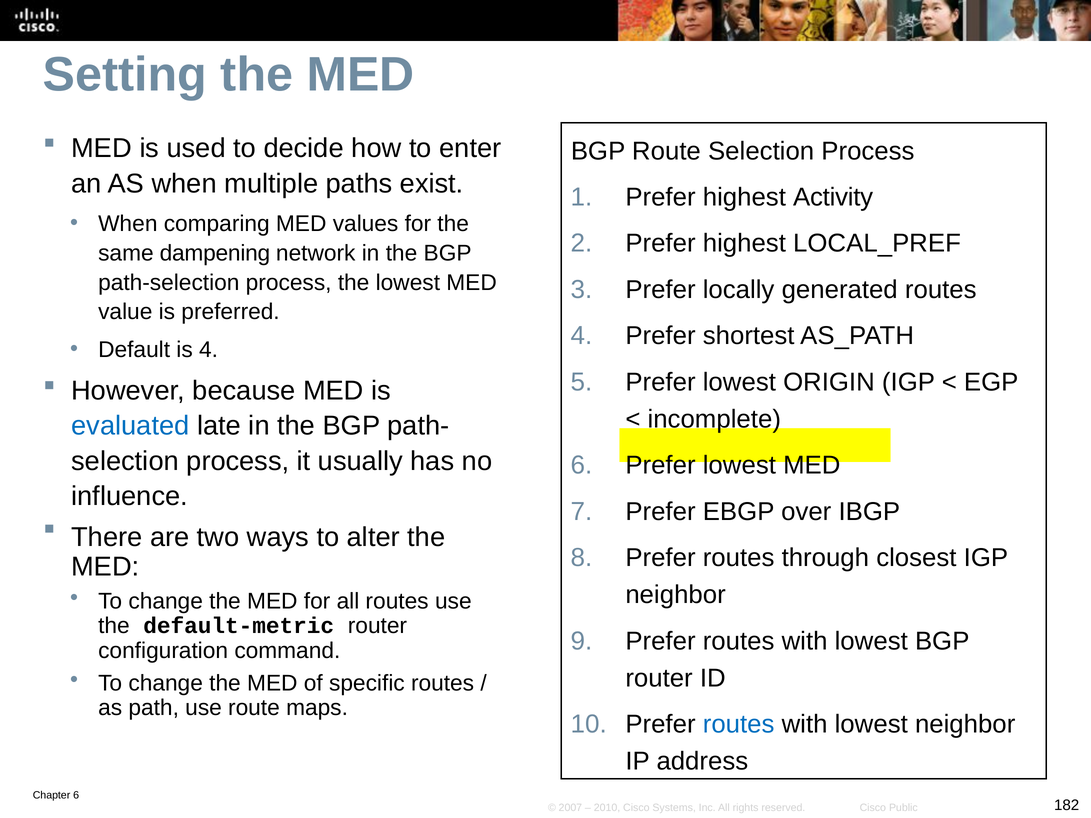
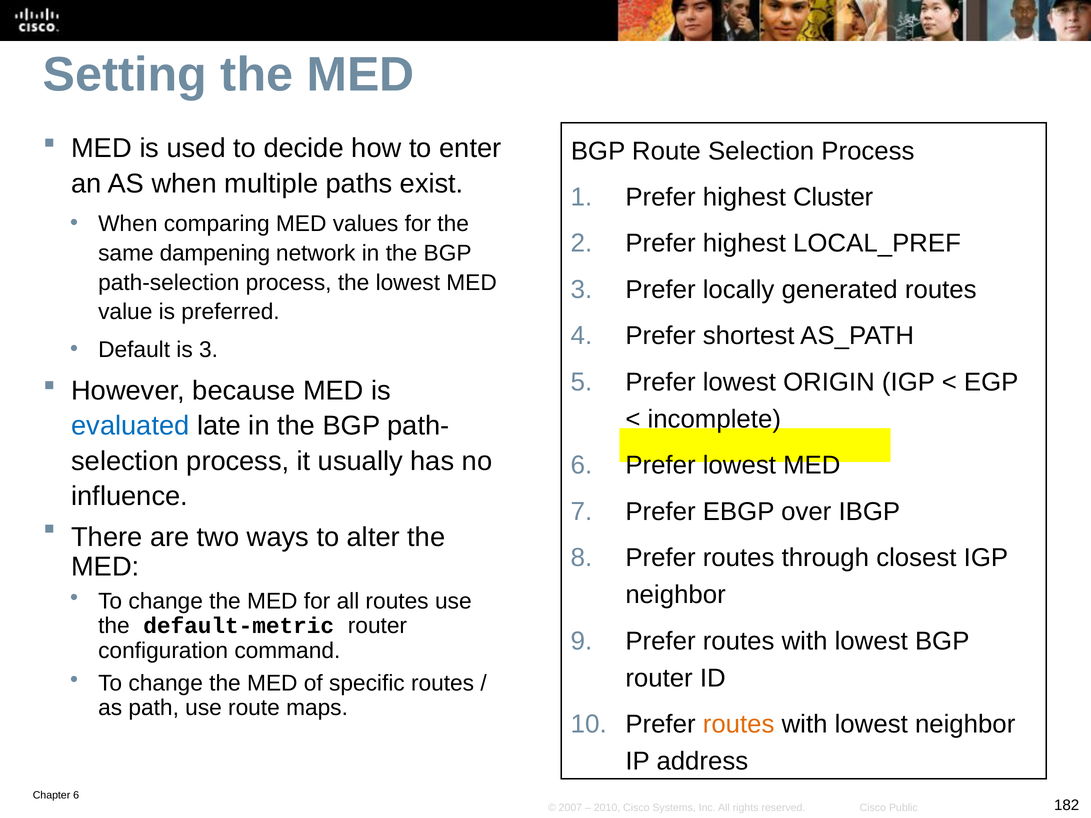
Activity: Activity -> Cluster (833, 197)
is 4: 4 -> 3 (209, 350)
routes colour: blue -> orange (739, 725)
